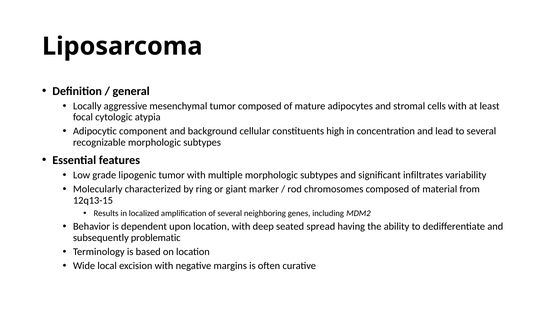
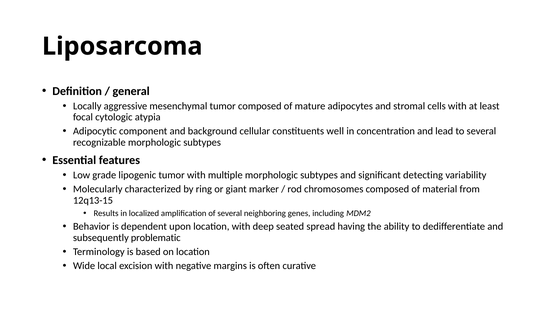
high: high -> well (335, 131)
infiltrates: infiltrates -> detecting (423, 175)
